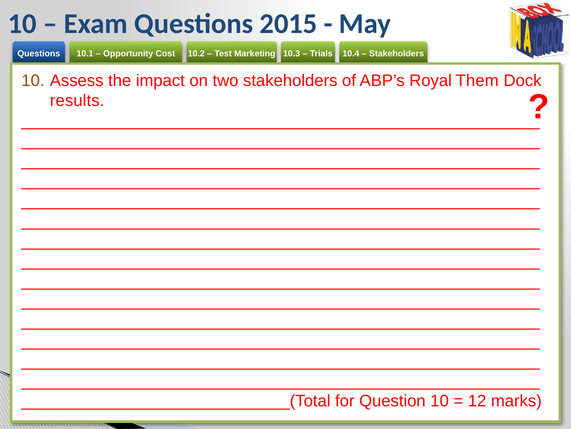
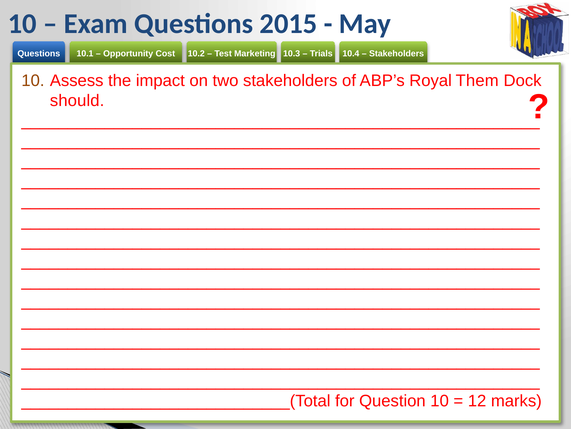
results: results -> should (77, 101)
